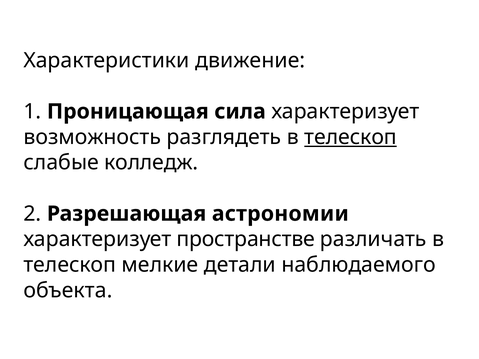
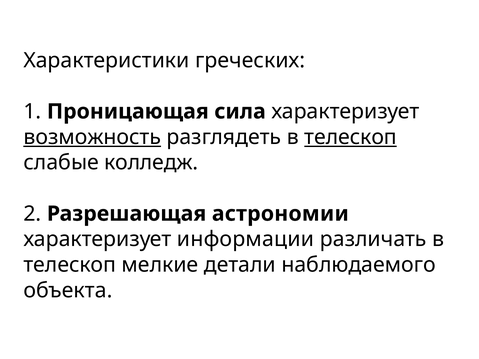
движение: движение -> греческих (250, 60)
возможность underline: none -> present (92, 137)
пространстве: пространстве -> информации (246, 239)
